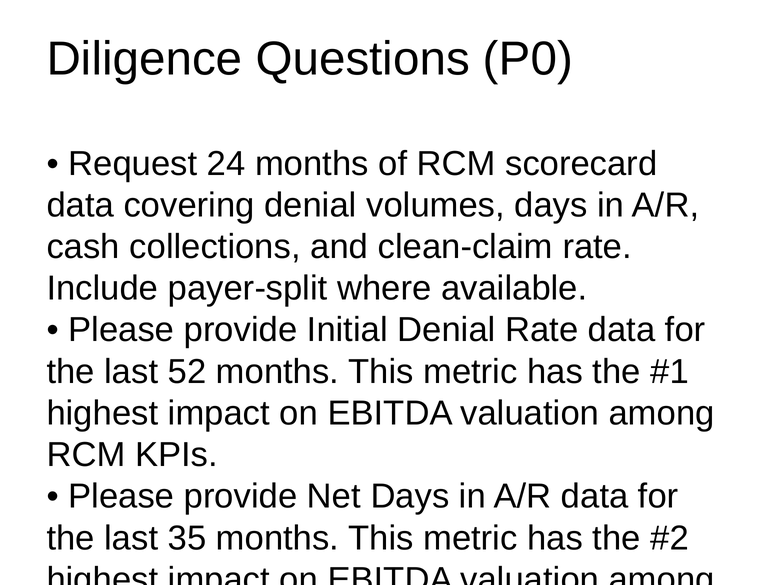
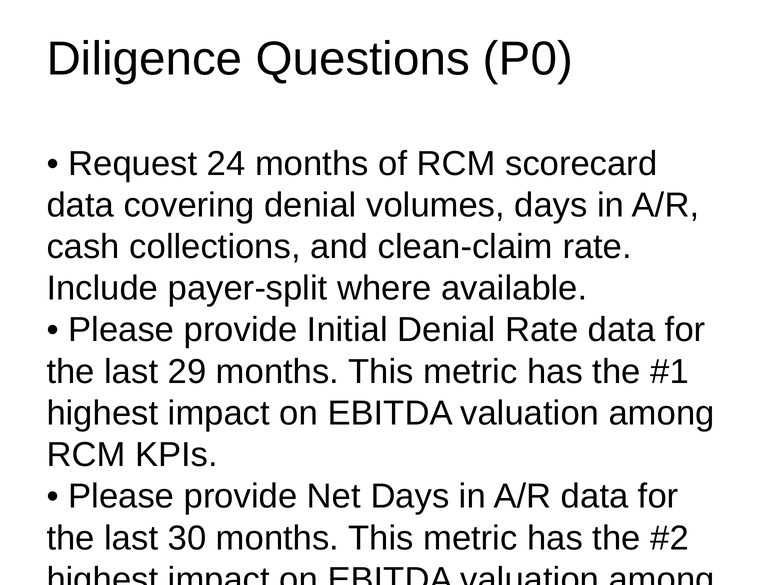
52: 52 -> 29 (187, 371)
35: 35 -> 30 (187, 537)
